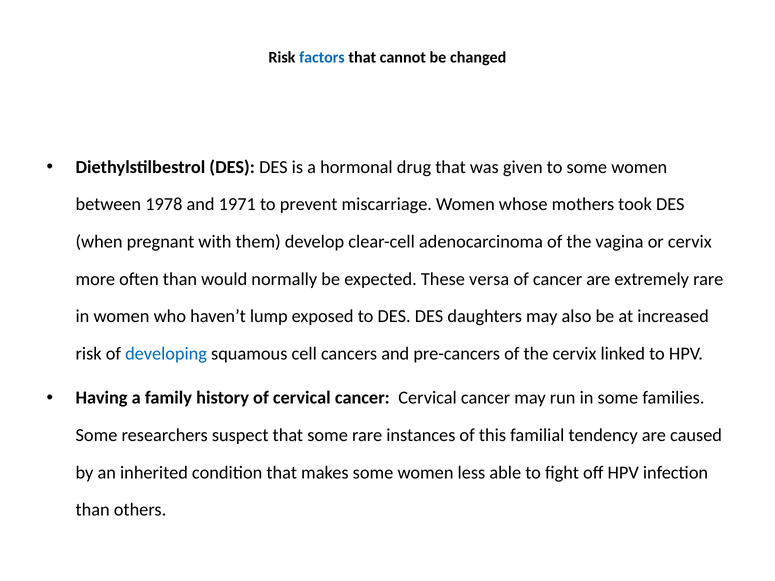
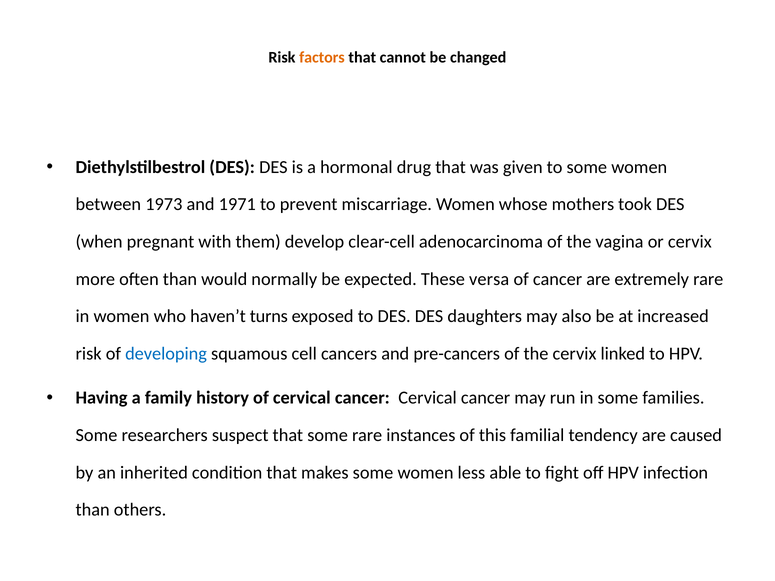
factors colour: blue -> orange (322, 57)
1978: 1978 -> 1973 (164, 204)
lump: lump -> turns (269, 317)
